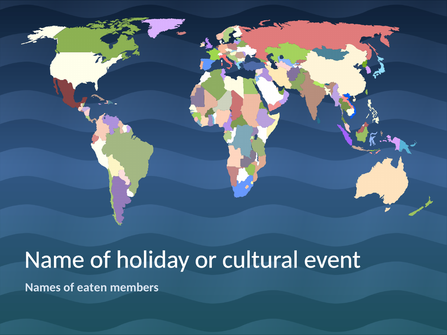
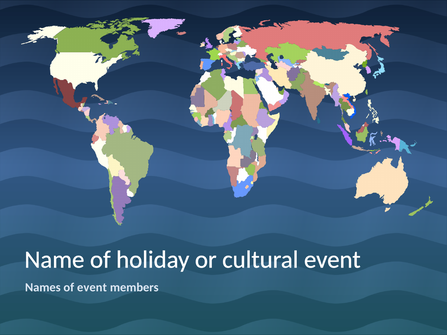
of eaten: eaten -> event (92, 288)
